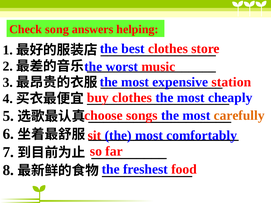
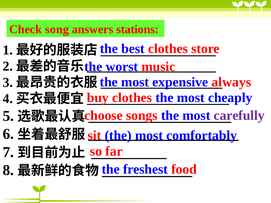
helping: helping -> stations (138, 29)
station: station -> always (231, 82)
carefully colour: orange -> purple (239, 116)
